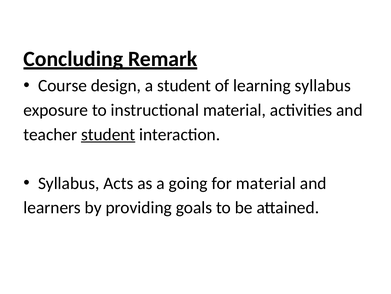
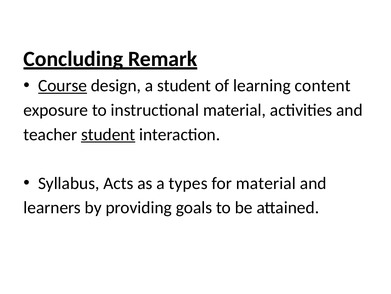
Course underline: none -> present (63, 86)
learning syllabus: syllabus -> content (323, 86)
going: going -> types (188, 183)
